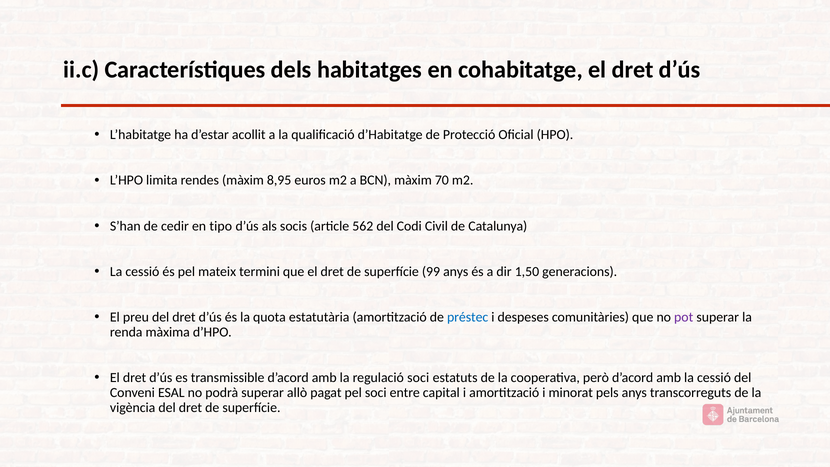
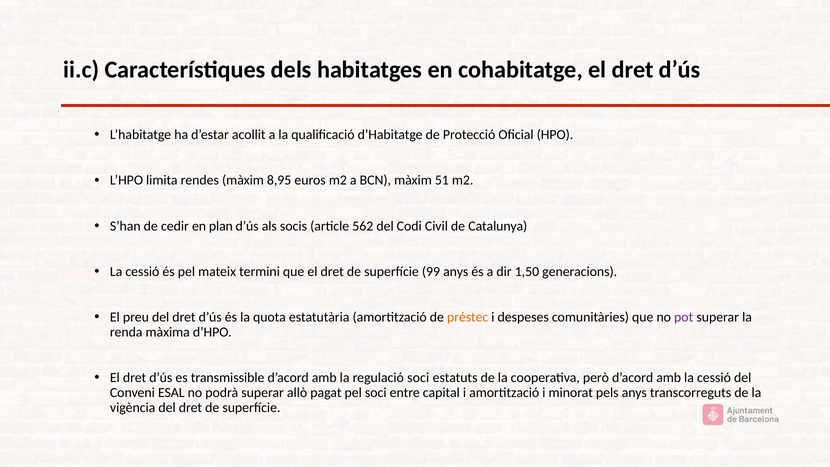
70: 70 -> 51 (442, 180)
tipo: tipo -> plan (221, 226)
préstec colour: blue -> orange (468, 317)
